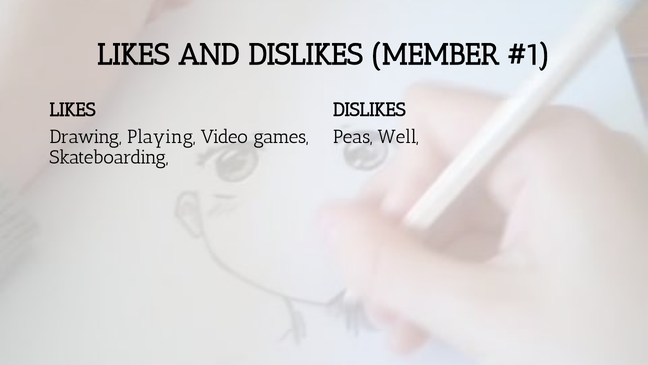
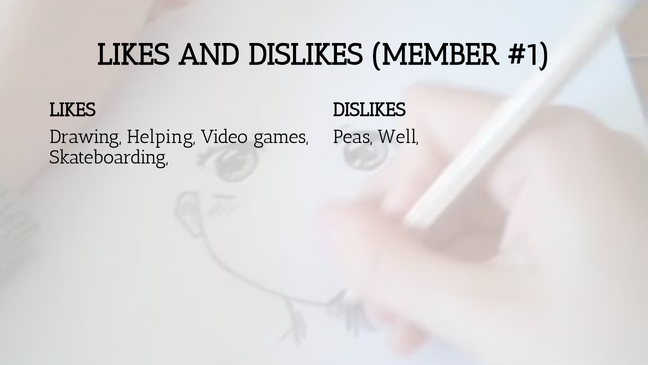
Playing: Playing -> Helping (161, 137)
